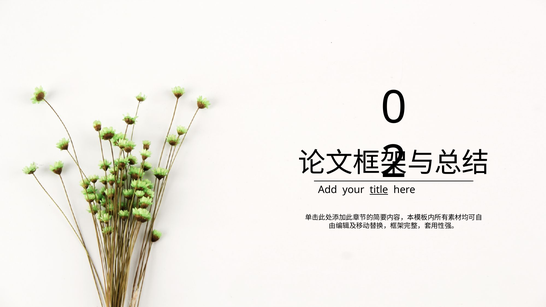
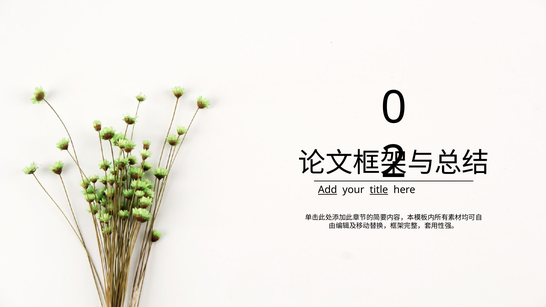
Add underline: none -> present (328, 190)
